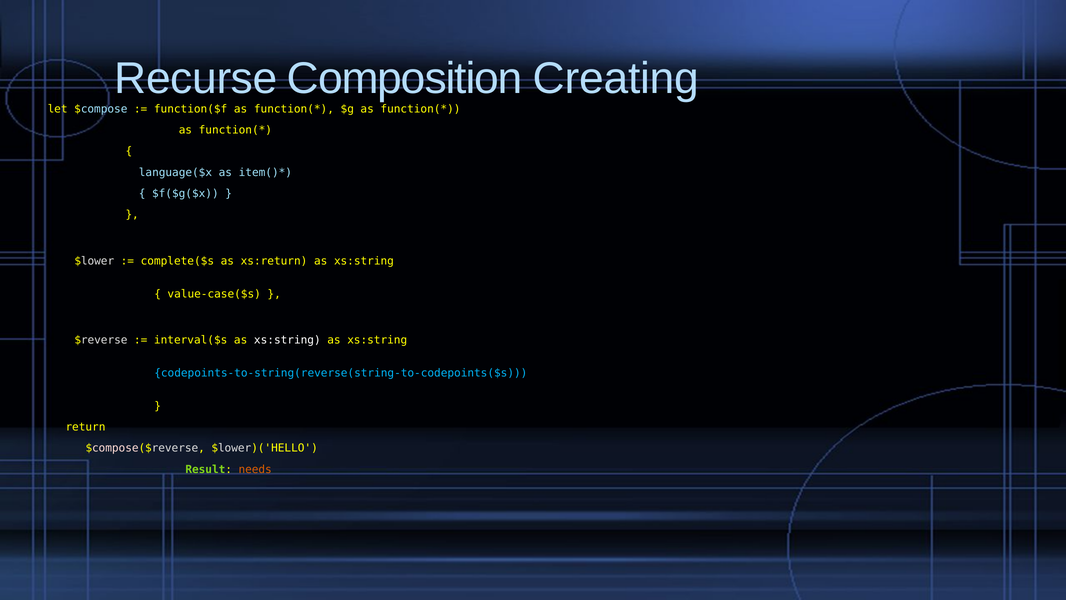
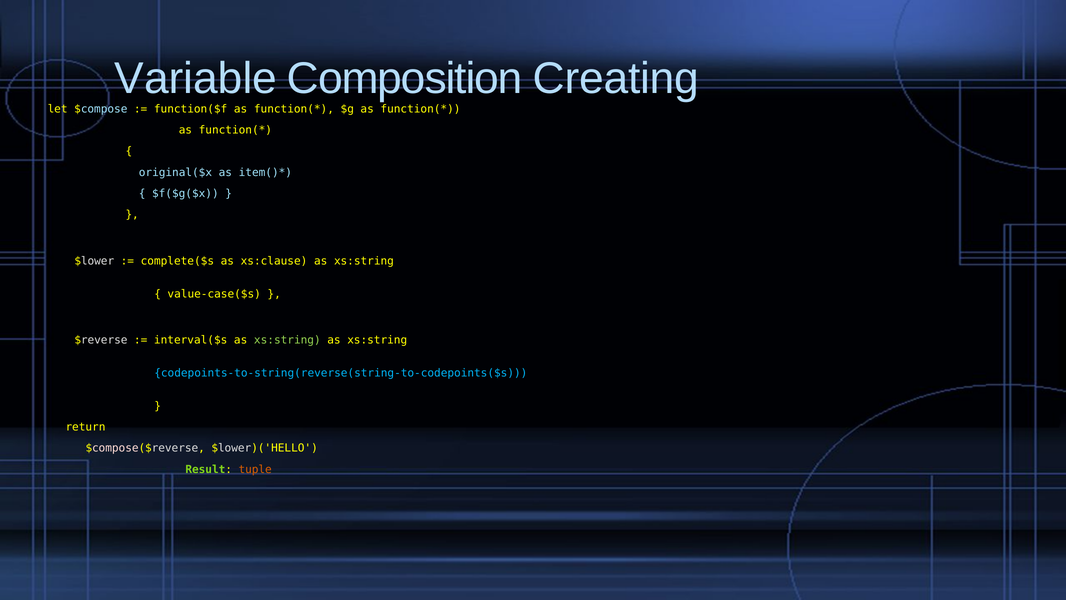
Recurse: Recurse -> Variable (196, 78)
language($x: language($x -> original($x (175, 172)
xs:return: xs:return -> xs:clause (274, 261)
xs:string colour: white -> light green (287, 340)
needs: needs -> tuple (255, 469)
